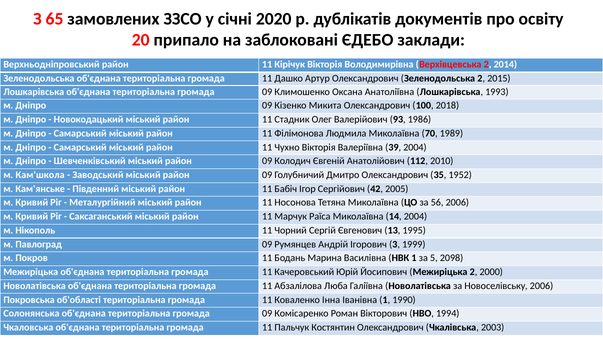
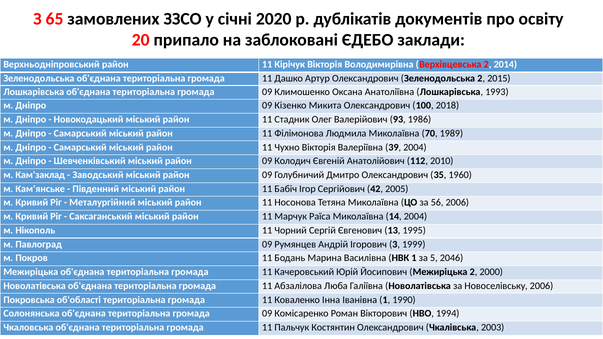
Кам'школа: Кам'школа -> Кам'заклад (40, 175)
1952: 1952 -> 1960 (460, 175)
2098: 2098 -> 2046 (452, 258)
